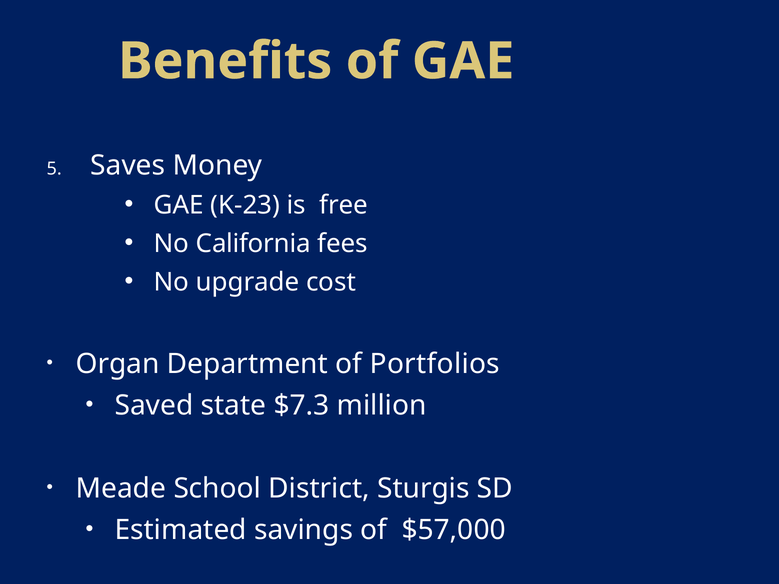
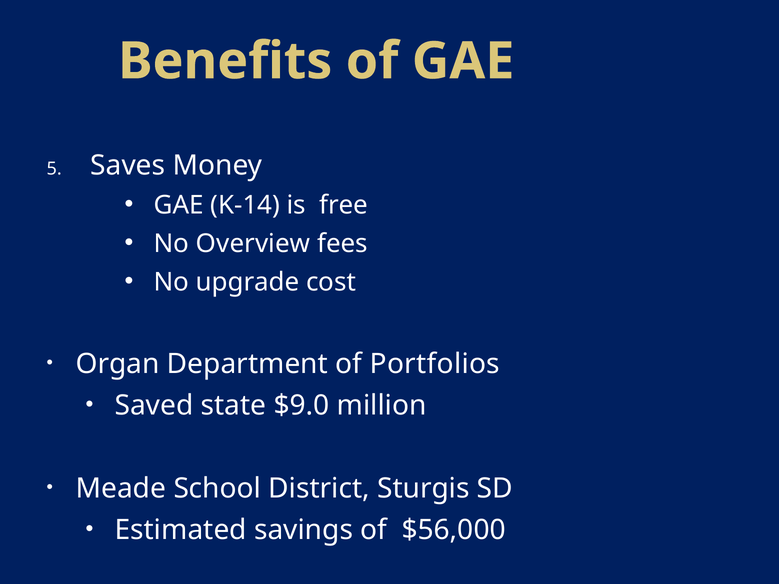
K-23: K-23 -> K-14 (245, 205)
California: California -> Overview (253, 244)
$7.3: $7.3 -> $9.0 (301, 406)
$57,000: $57,000 -> $56,000 (454, 530)
